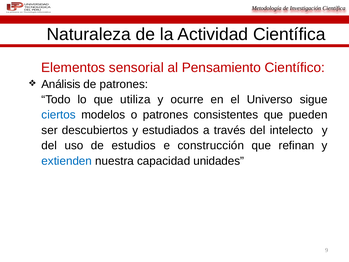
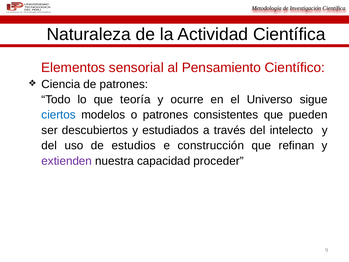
Análisis: Análisis -> Ciencia (61, 84)
utiliza: utiliza -> teoría (135, 99)
extienden colour: blue -> purple (67, 161)
unidades: unidades -> proceder (219, 161)
